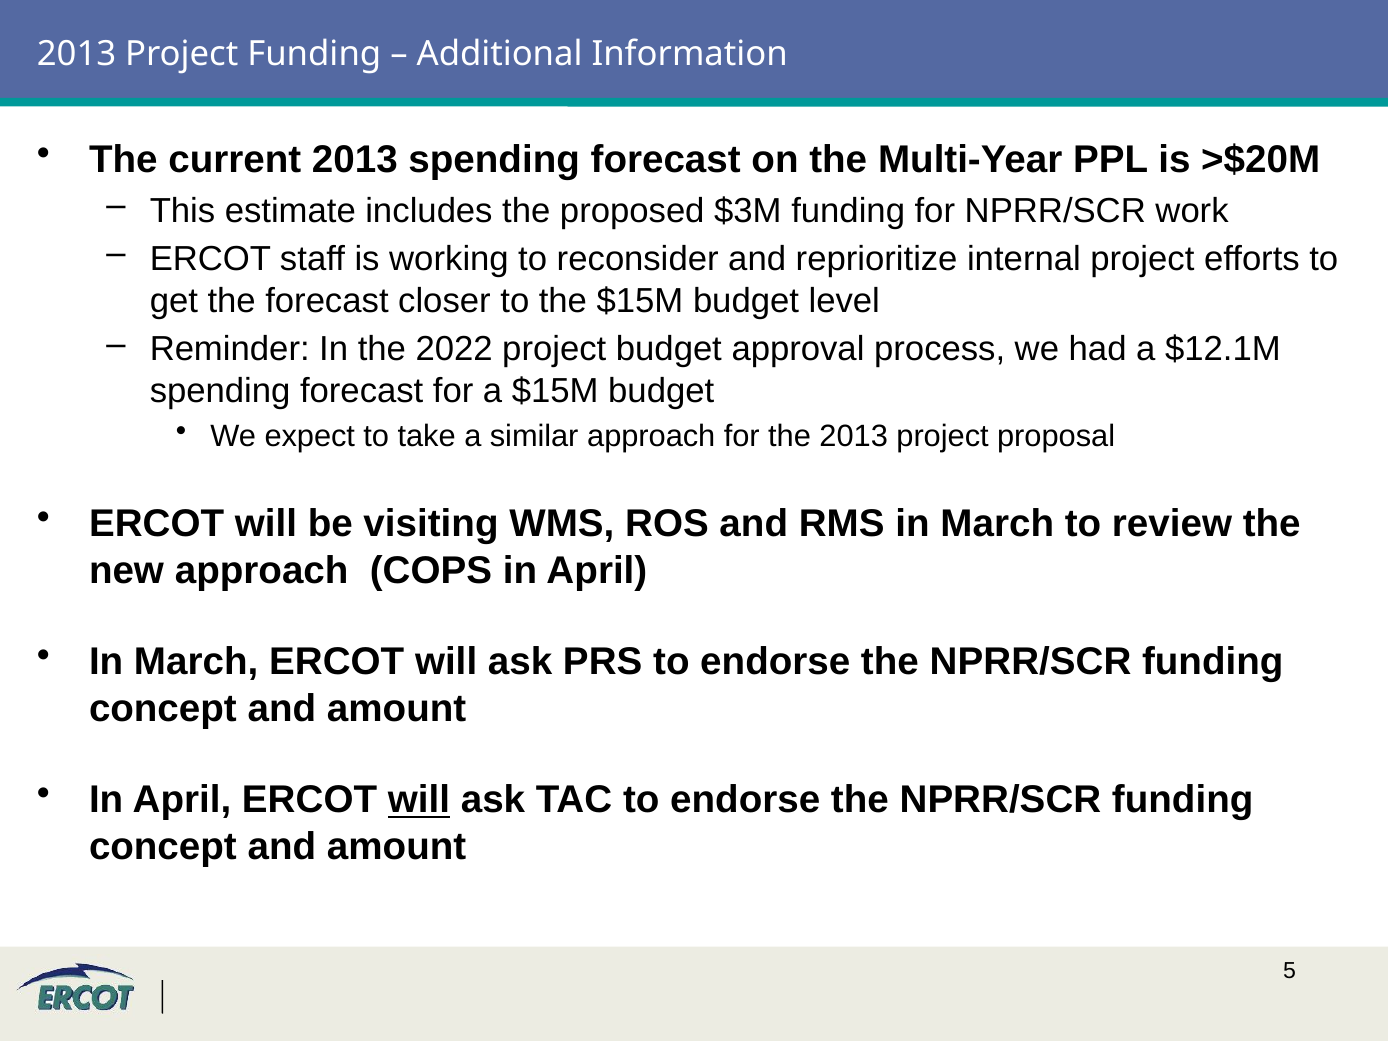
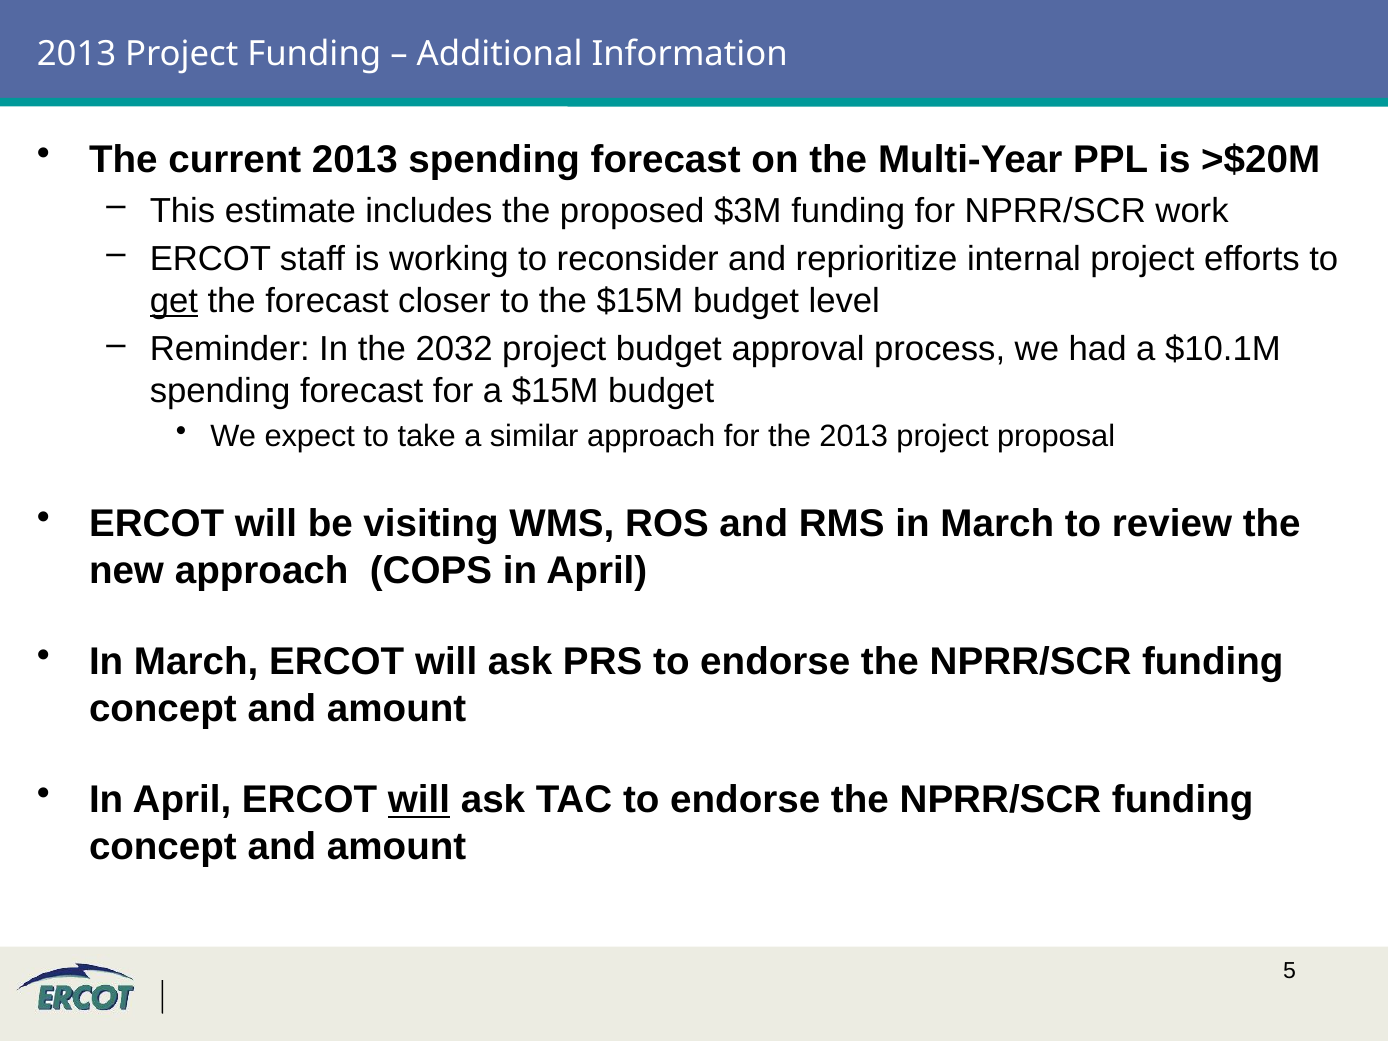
get underline: none -> present (174, 301)
2022: 2022 -> 2032 (454, 349)
$12.1M: $12.1M -> $10.1M (1223, 349)
